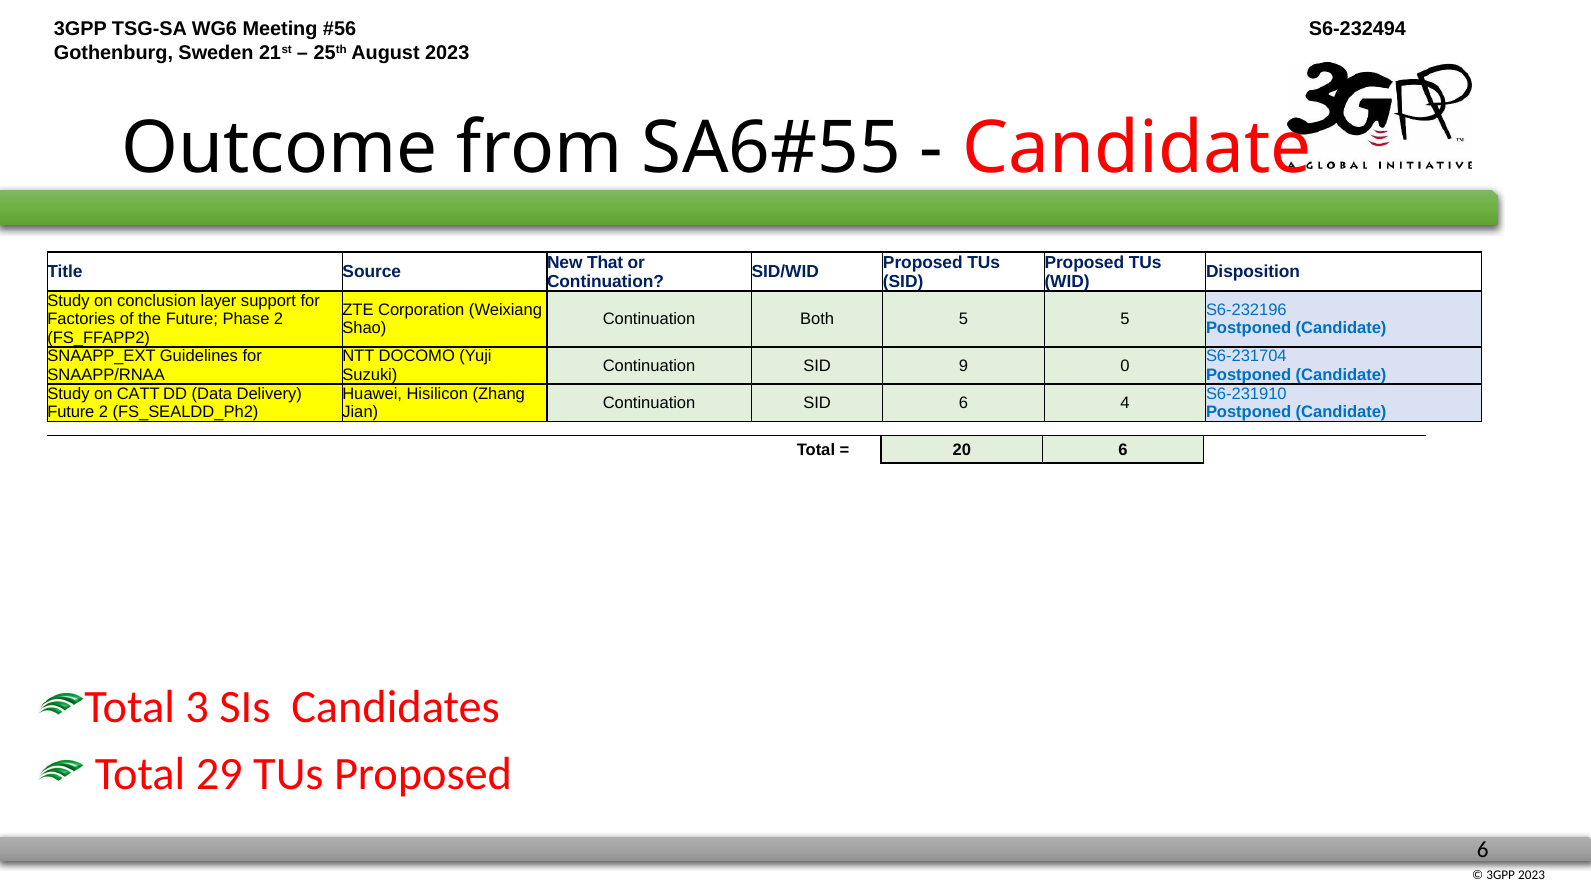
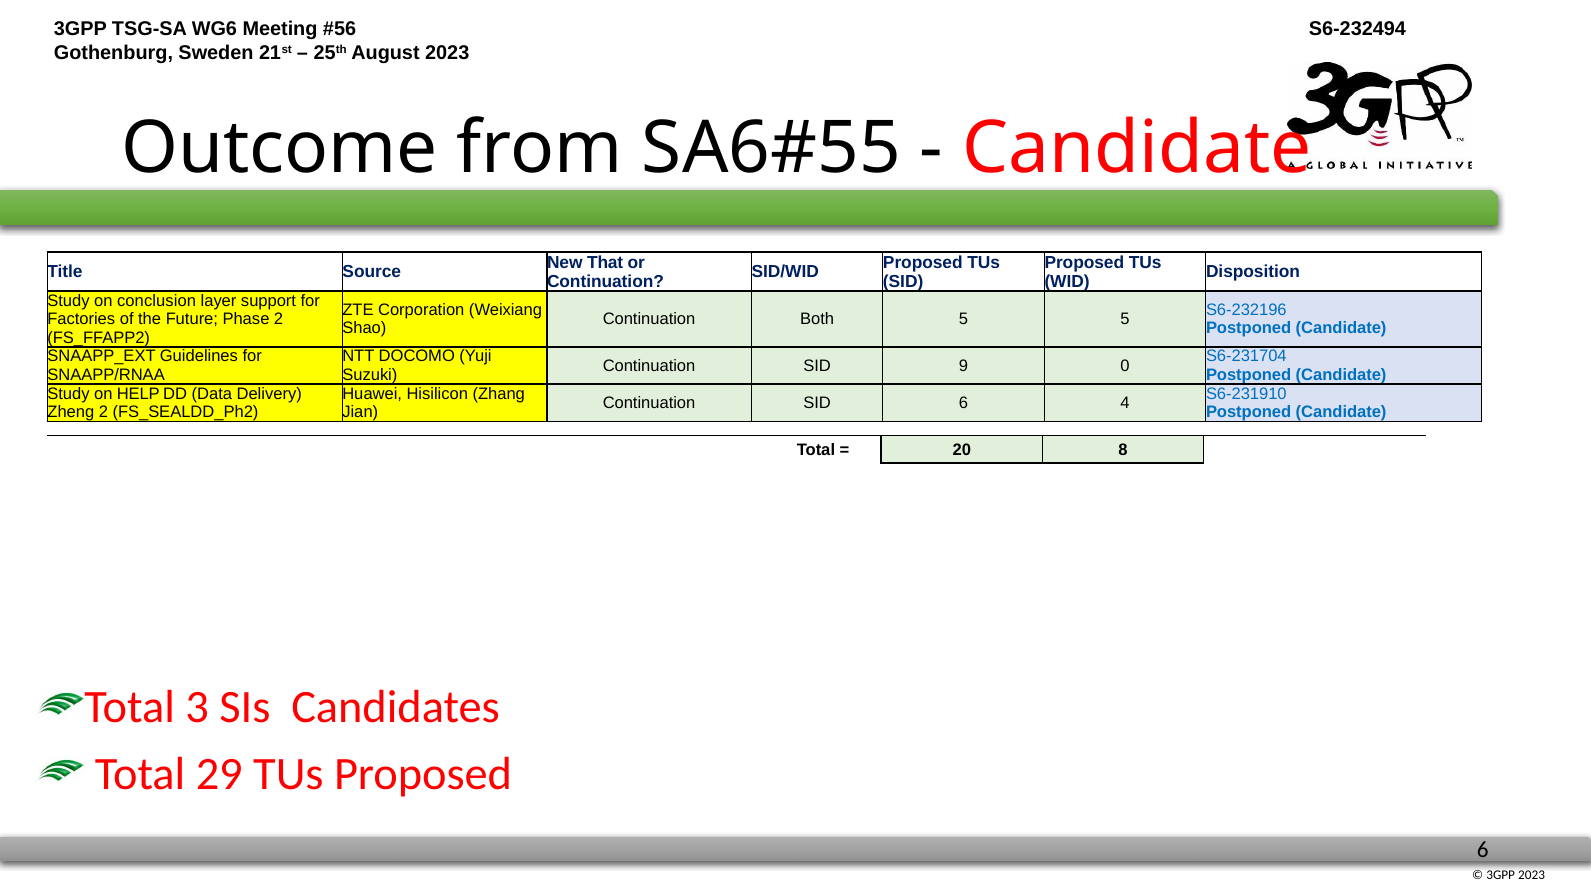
CATT: CATT -> HELP (138, 394)
Future: Future -> Zheng (71, 412)
20 6: 6 -> 8 (1123, 450)
